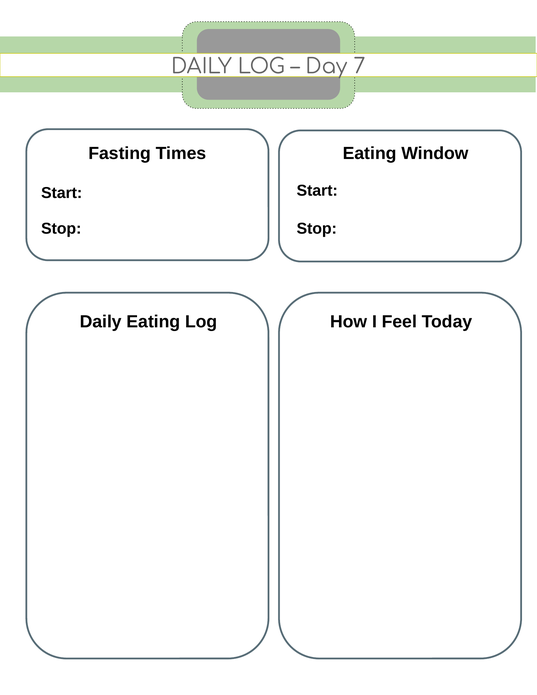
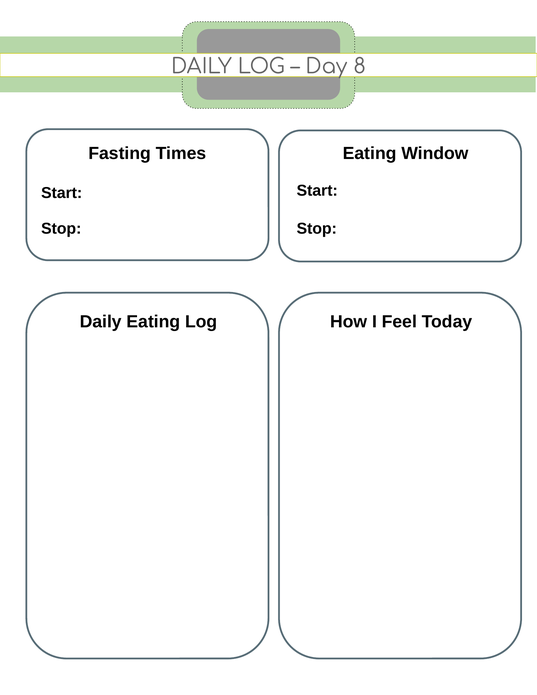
7: 7 -> 8 (360, 67)
